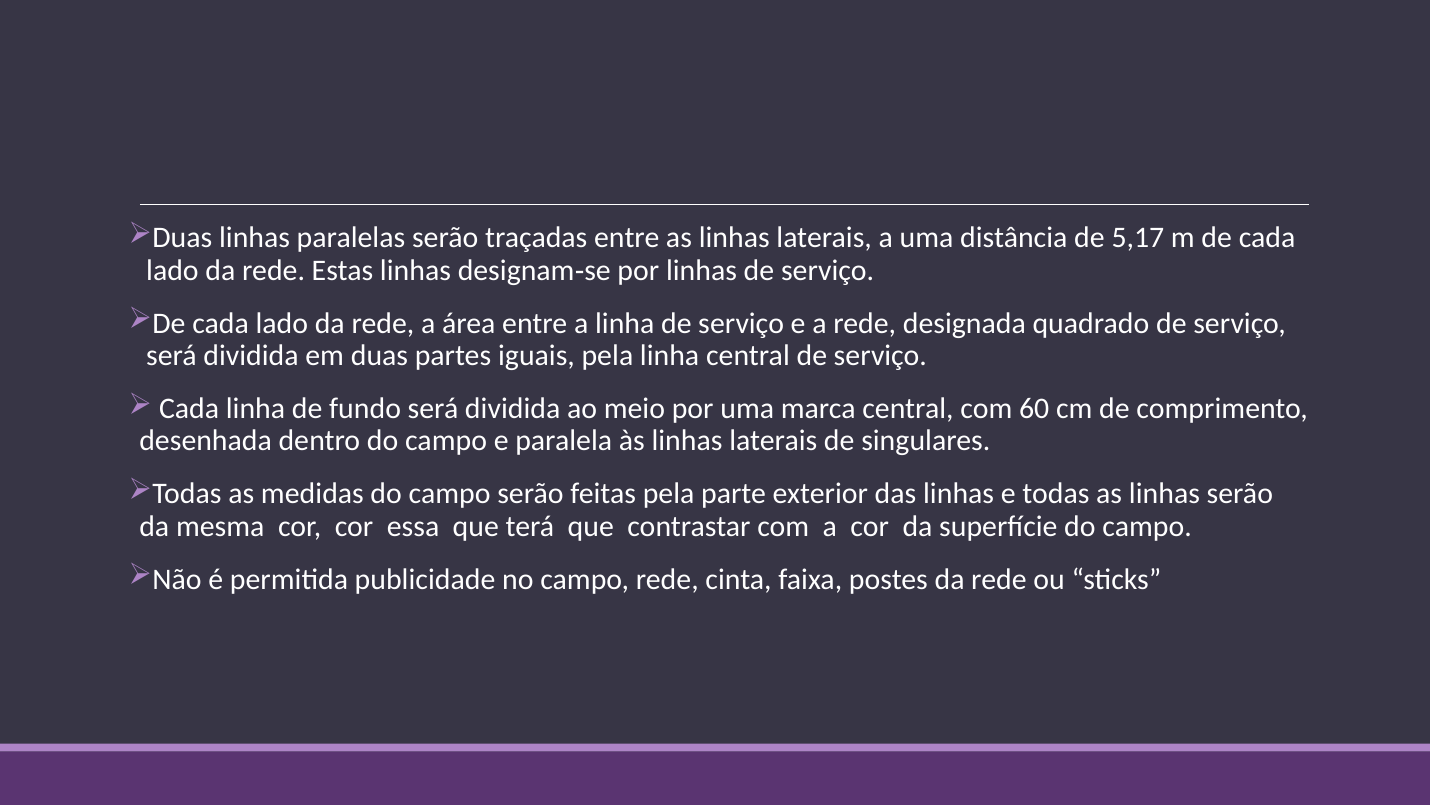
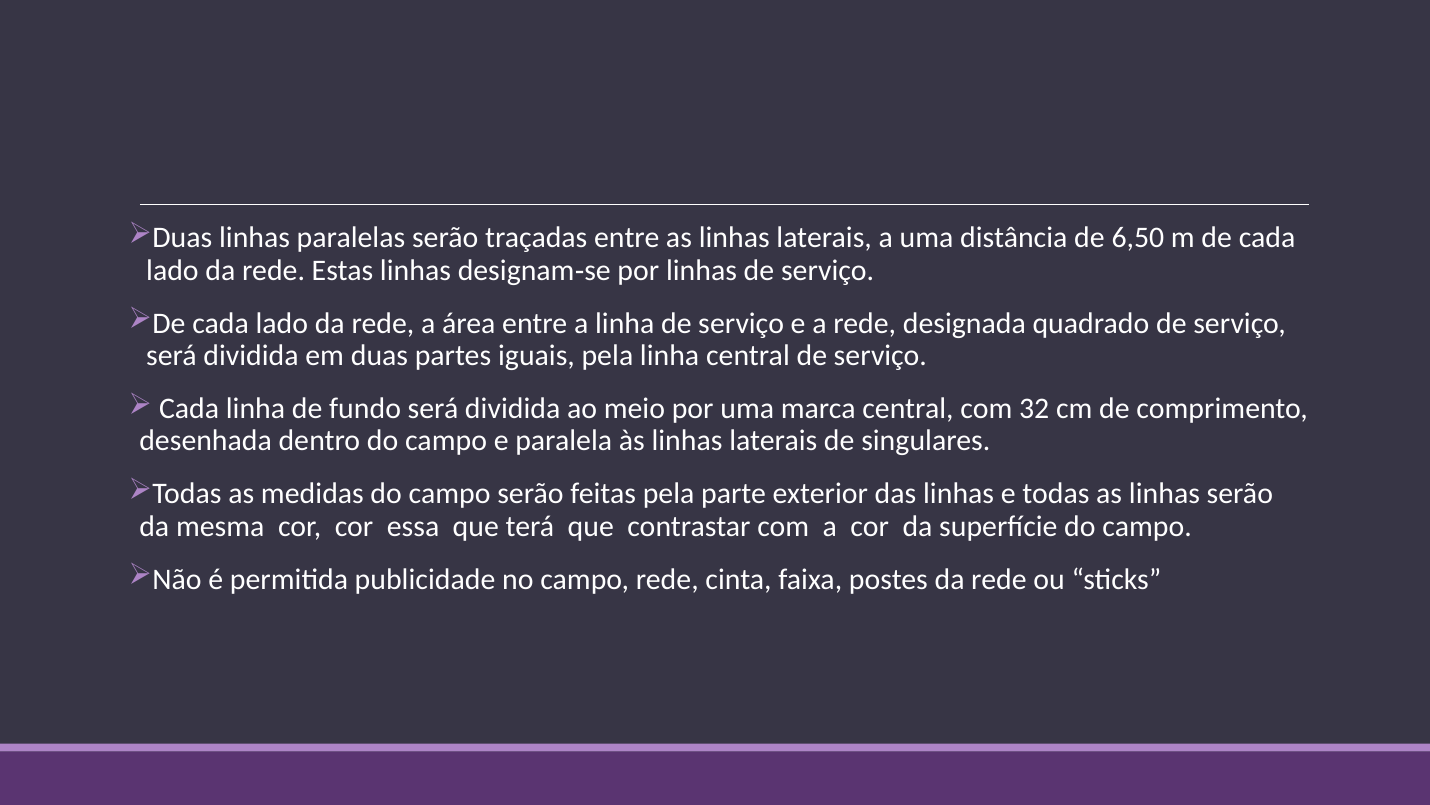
5,17: 5,17 -> 6,50 (1138, 238)
60: 60 -> 32 (1034, 408)
